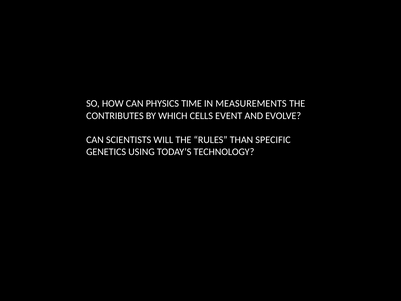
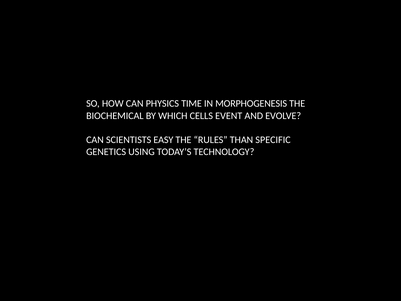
MEASUREMENTS: MEASUREMENTS -> MORPHOGENESIS (251, 104)
CONTRIBUTES: CONTRIBUTES -> BIOCHEMICAL (115, 116)
WILL: WILL -> EASY (163, 140)
